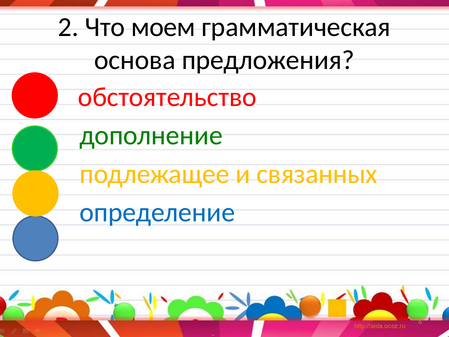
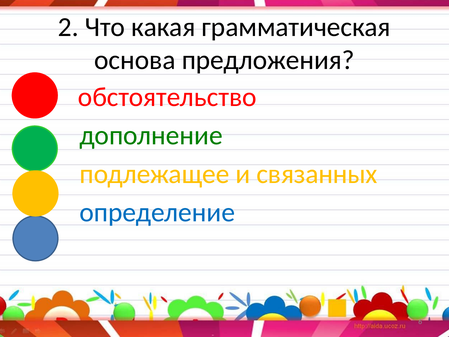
моем: моем -> какая (163, 27)
